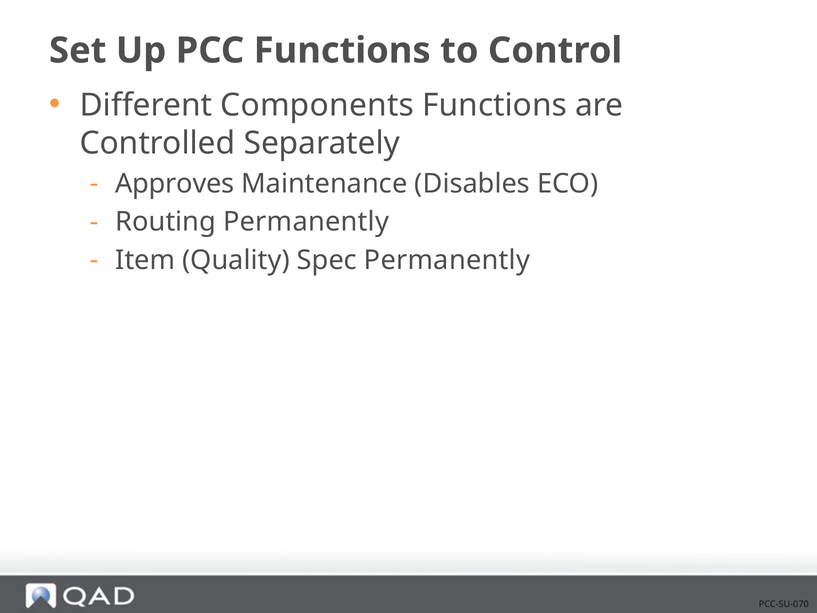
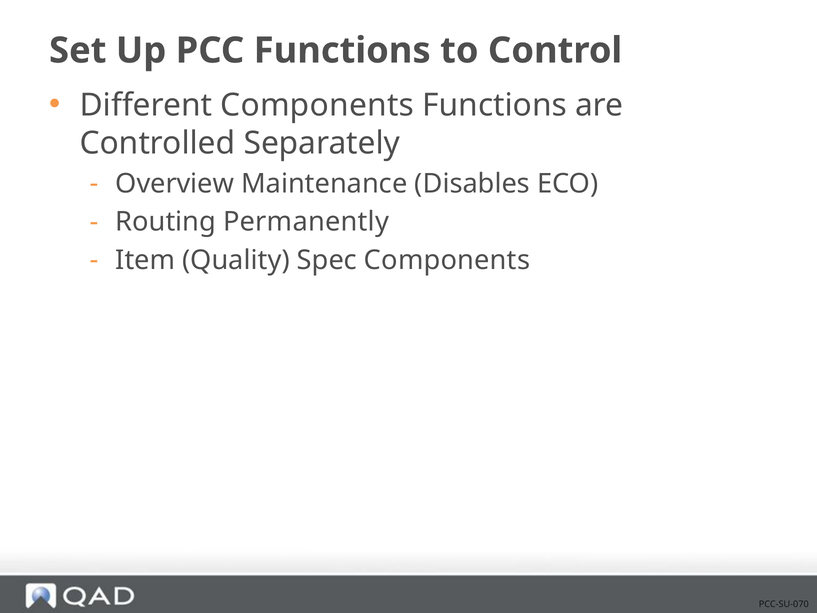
Approves: Approves -> Overview (175, 184)
Spec Permanently: Permanently -> Components (447, 260)
